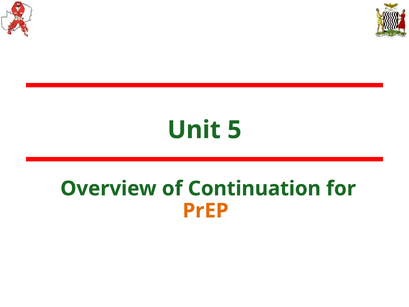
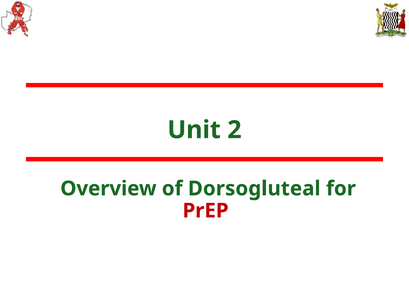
5: 5 -> 2 (234, 130)
Continuation: Continuation -> Dorsogluteal (254, 188)
PrEP colour: orange -> red (206, 211)
